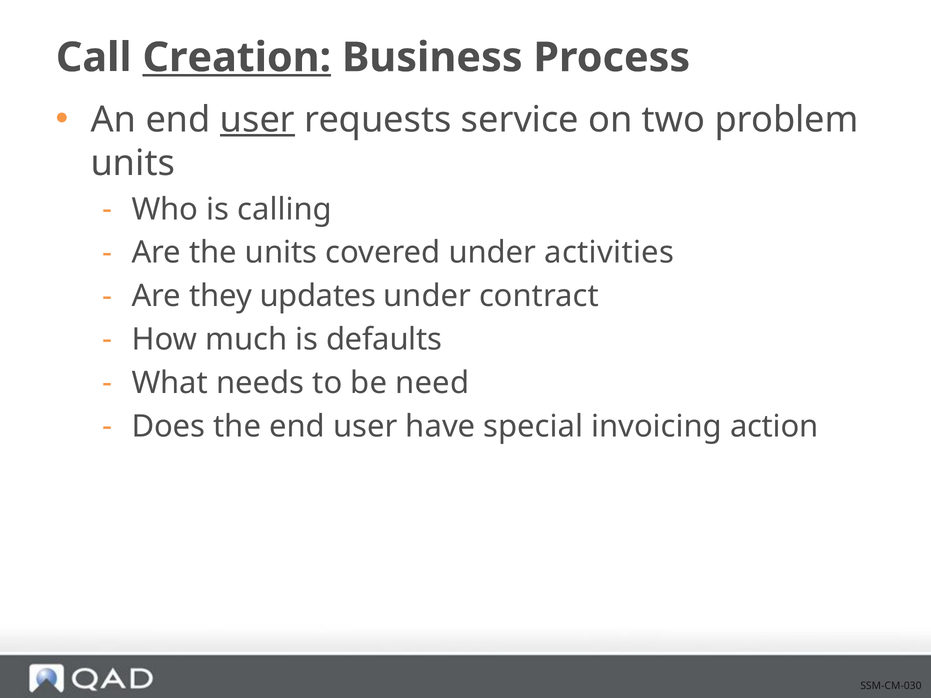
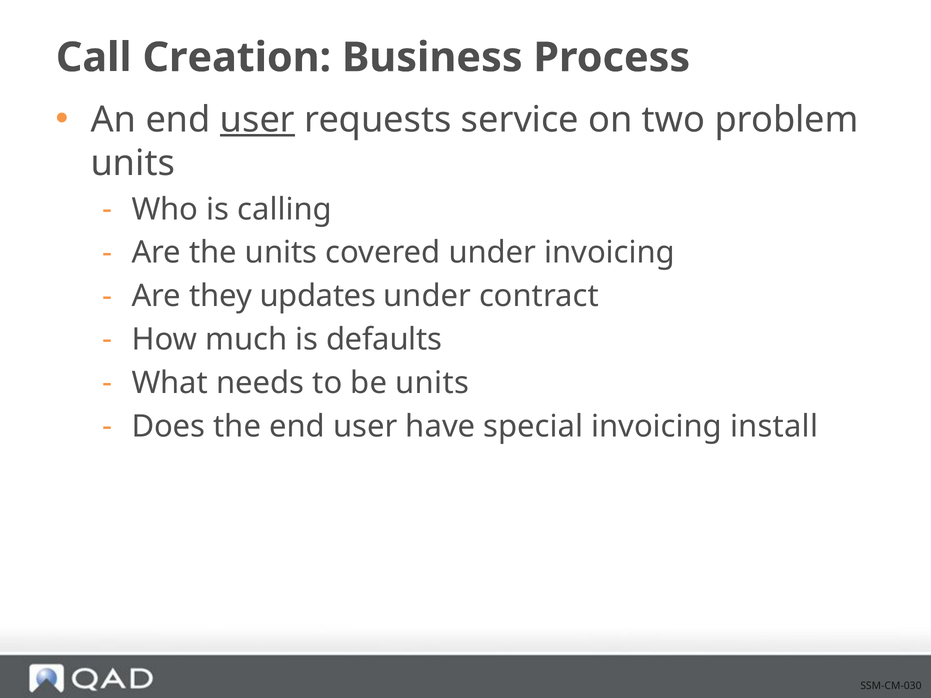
Creation underline: present -> none (237, 58)
under activities: activities -> invoicing (610, 253)
be need: need -> units (432, 383)
action: action -> install (774, 427)
